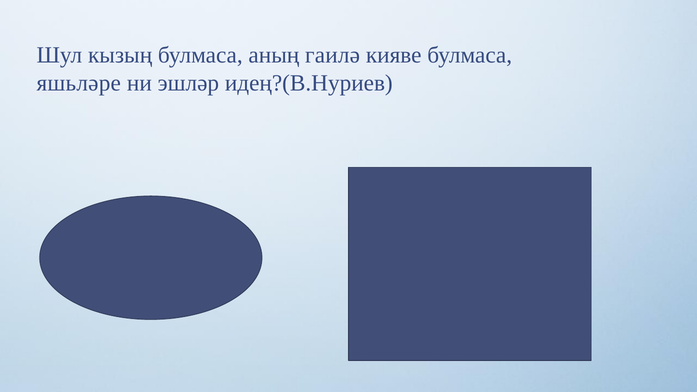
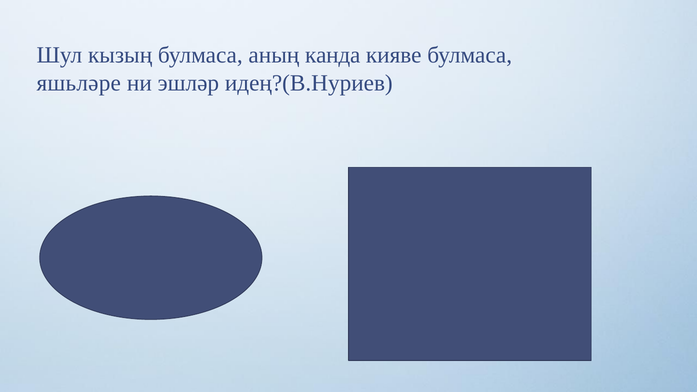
гаилә: гаилә -> канда (333, 55)
